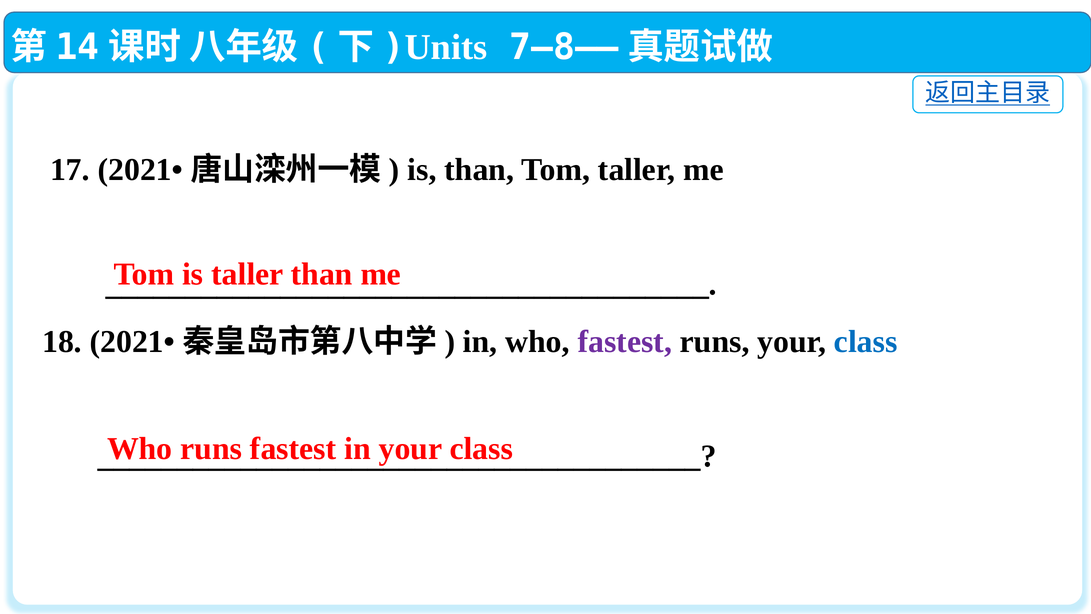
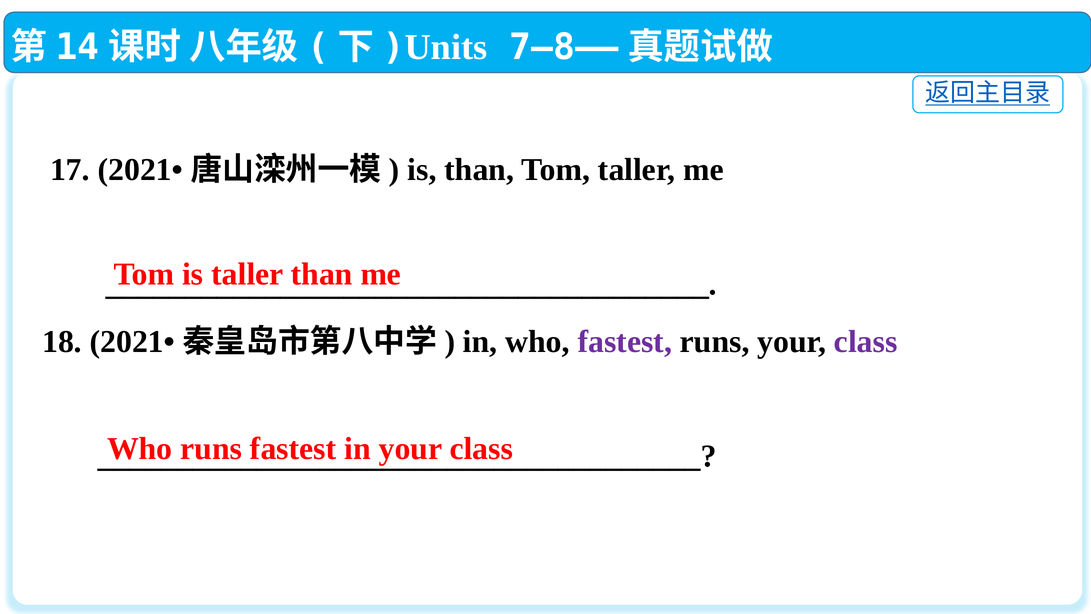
class colour: blue -> purple (866, 342)
